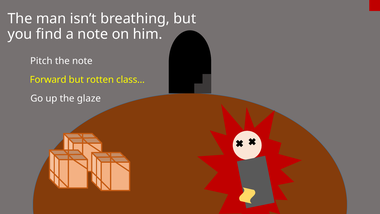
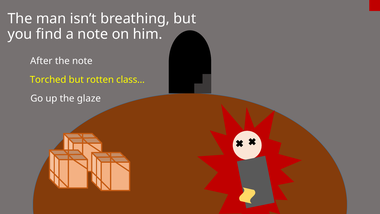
Pitch: Pitch -> After (41, 61)
Forward: Forward -> Torched (48, 80)
